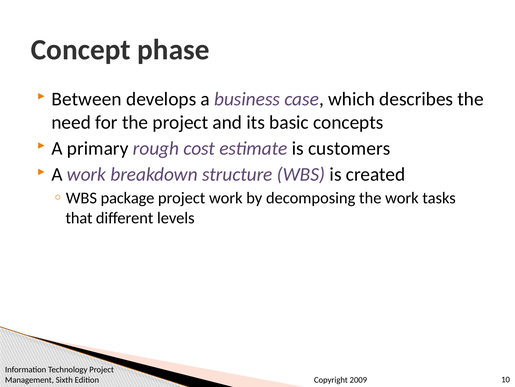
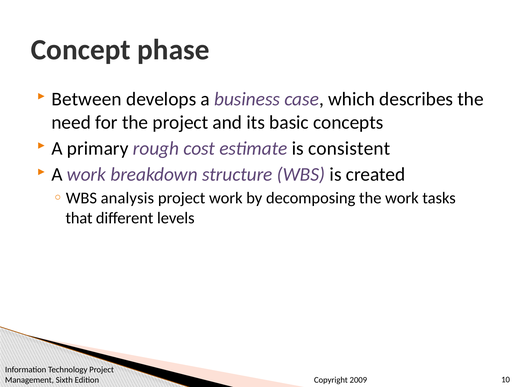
customers: customers -> consistent (349, 148)
package: package -> analysis (127, 198)
